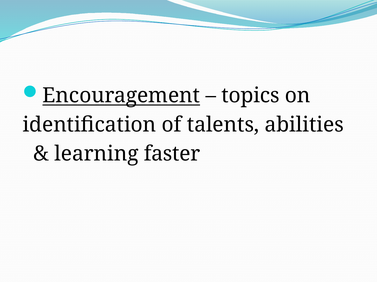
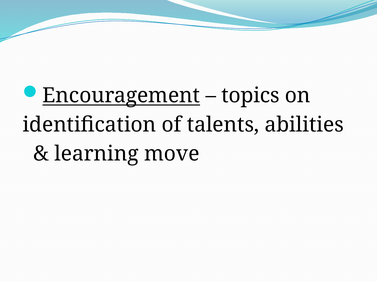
faster: faster -> move (172, 154)
